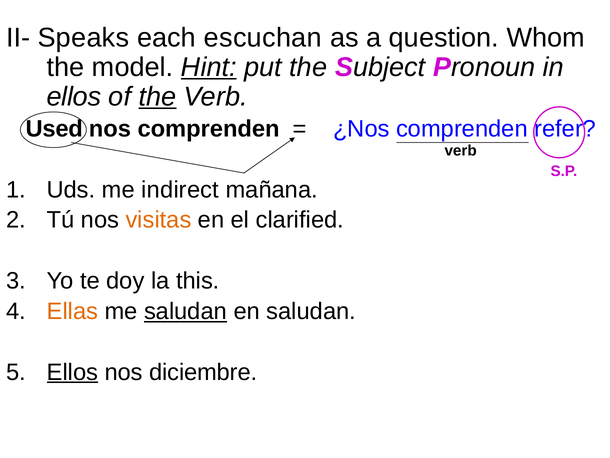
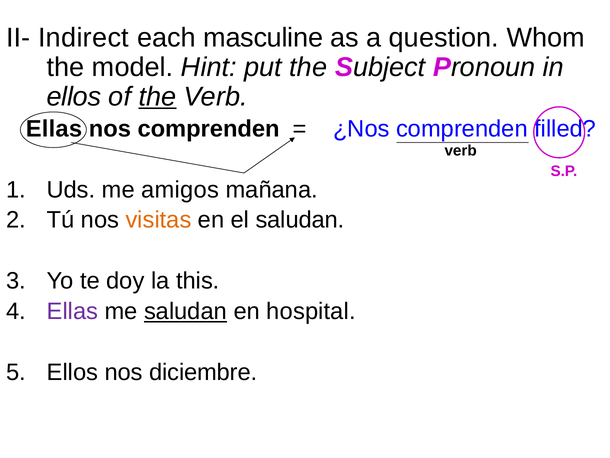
Speaks: Speaks -> Indirect (83, 38)
escuchan: escuchan -> masculine (263, 38)
Hint underline: present -> none (209, 67)
Used: Used -> Ellas (54, 129)
refer: refer -> filled (565, 129)
indirect: indirect -> amigos (180, 189)
el clarified: clarified -> saludan (300, 220)
Ellas colour: orange -> purple (72, 311)
en saludan: saludan -> hospital (311, 311)
Ellos underline: present -> none (72, 372)
